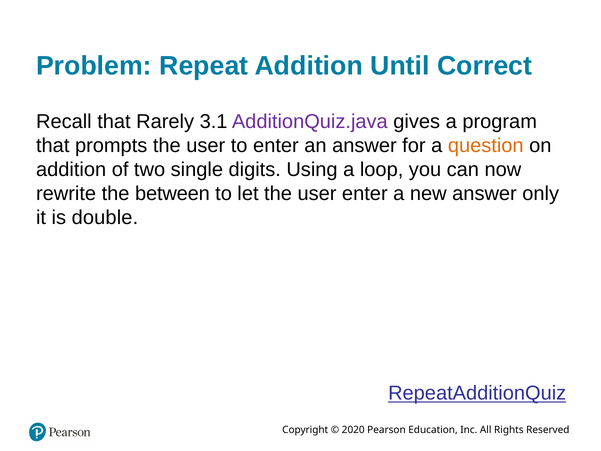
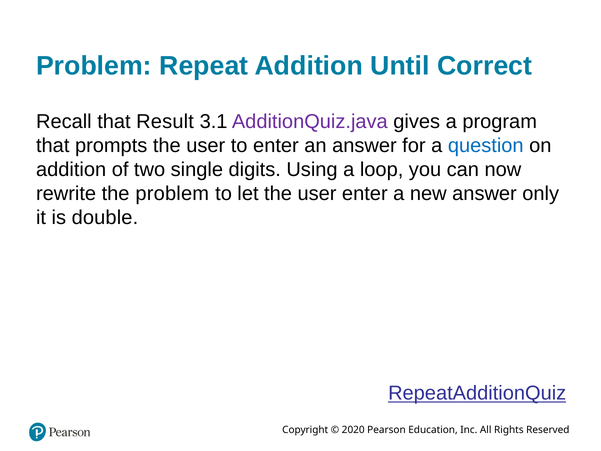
Rarely: Rarely -> Result (165, 121)
question colour: orange -> blue (486, 146)
the between: between -> problem (172, 194)
